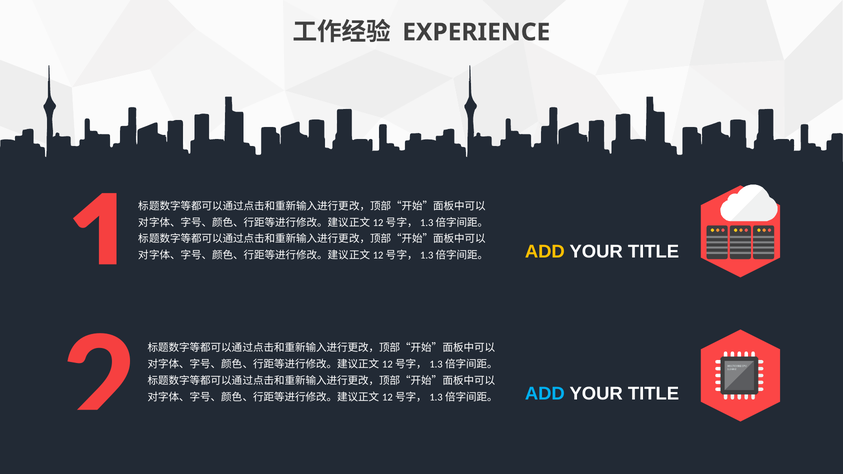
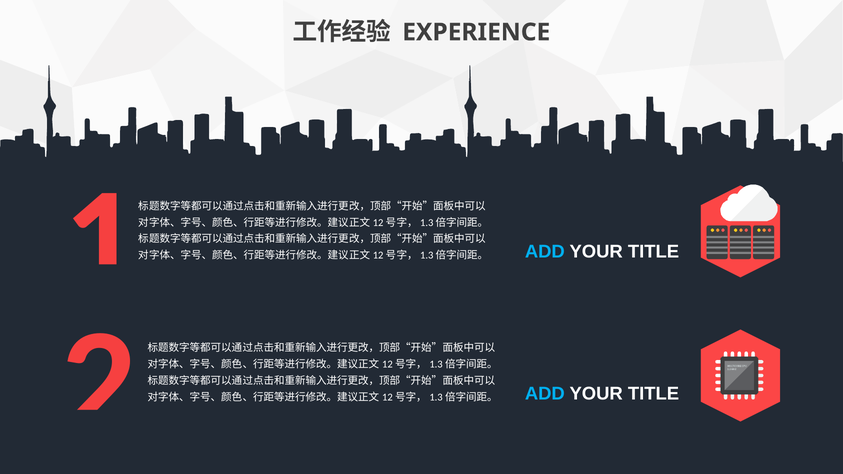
ADD colour: yellow -> light blue (545, 252)
